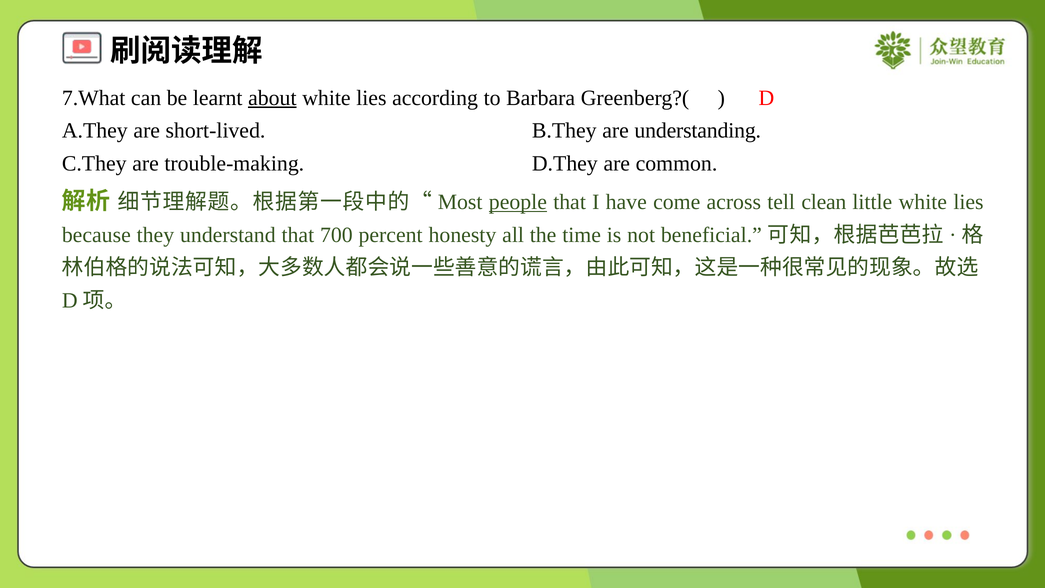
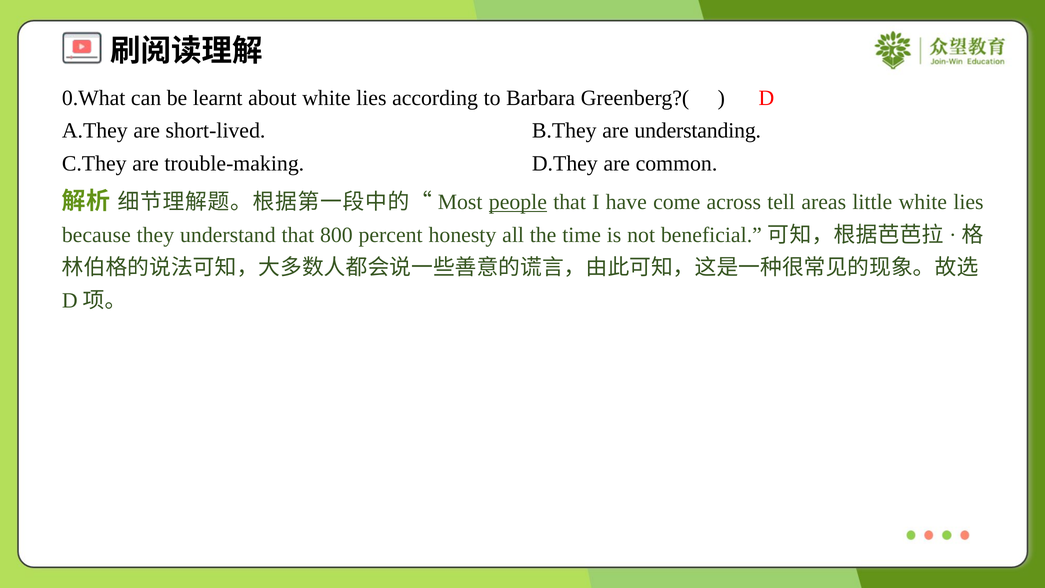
7.What: 7.What -> 0.What (94, 98)
about underline: present -> none (272, 98)
clean: clean -> areas (824, 202)
700: 700 -> 800 (336, 235)
